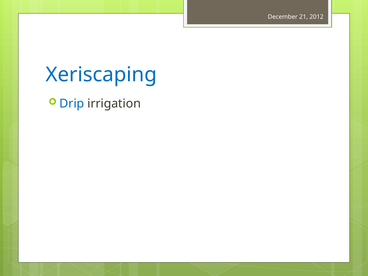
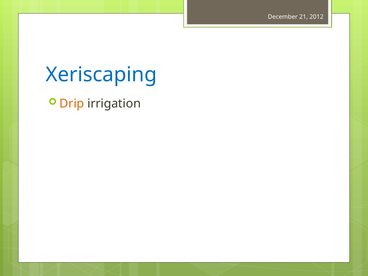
Drip colour: blue -> orange (72, 104)
